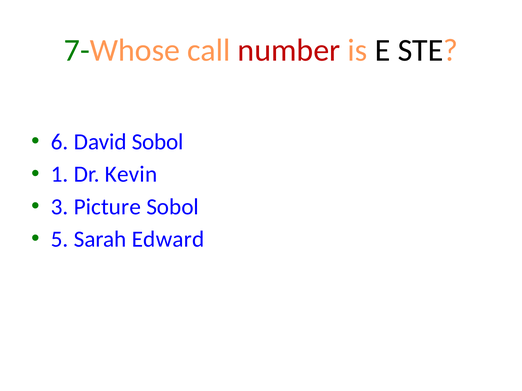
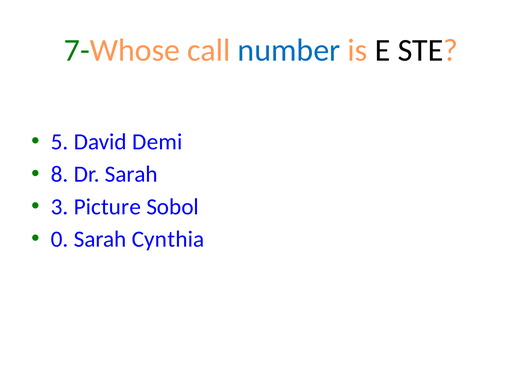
number colour: red -> blue (289, 51)
6: 6 -> 5 (60, 142)
David Sobol: Sobol -> Demi (157, 142)
1: 1 -> 8 (60, 174)
Dr Kevin: Kevin -> Sarah (131, 174)
5: 5 -> 0 (60, 239)
Edward: Edward -> Cynthia (168, 239)
